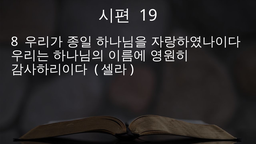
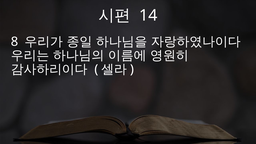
19: 19 -> 14 (148, 15)
